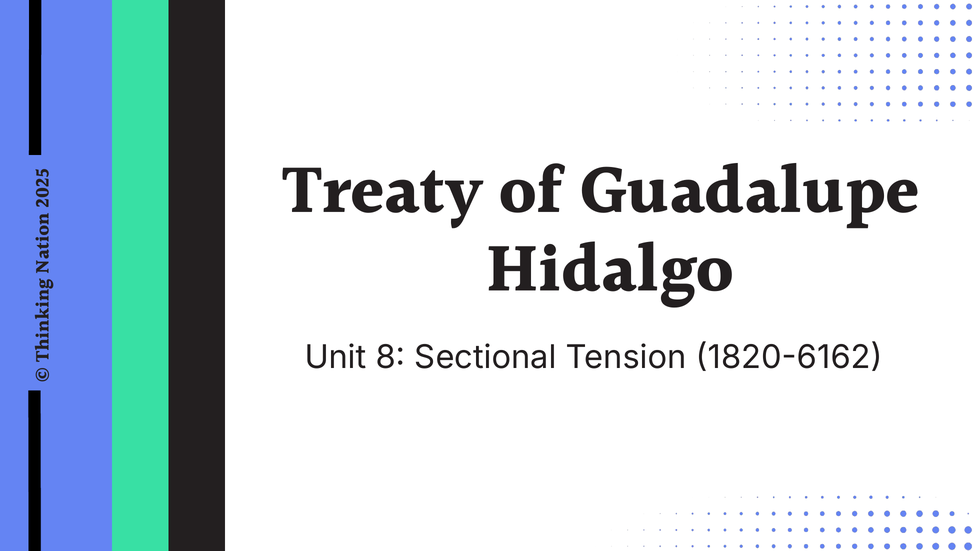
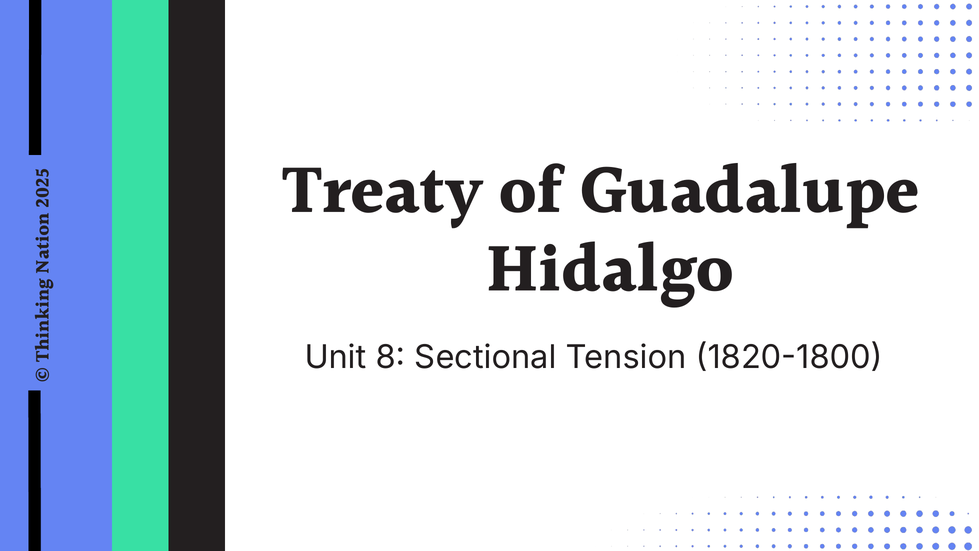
1820-6162: 1820-6162 -> 1820-1800 (789, 357)
